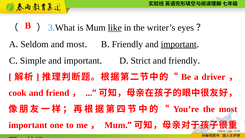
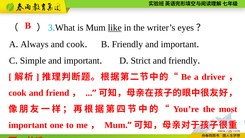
Seldom: Seldom -> Always (34, 44)
and most: most -> cook (75, 44)
important underline: present -> none (179, 44)
